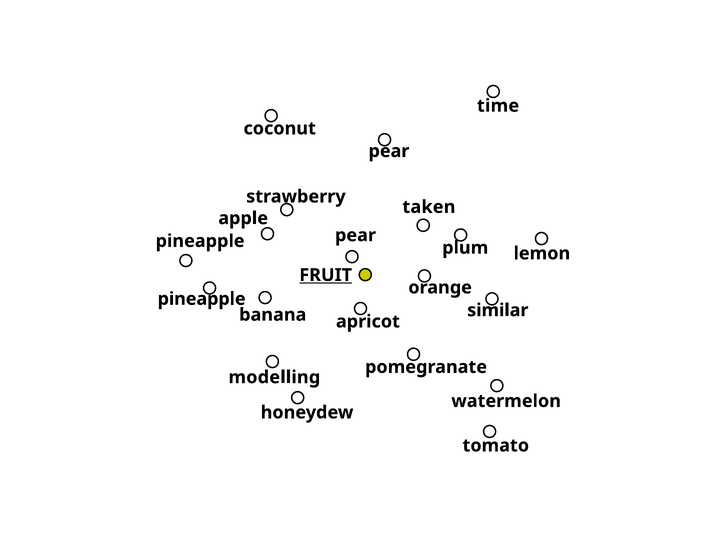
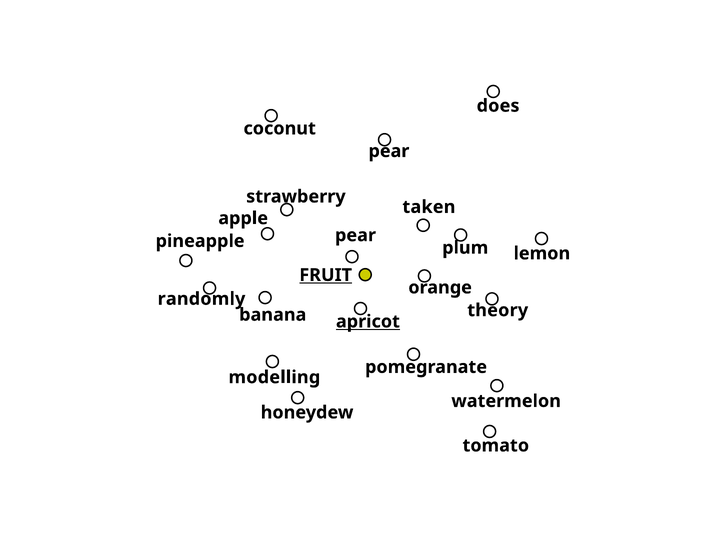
time: time -> does (498, 106)
pineapple: pineapple -> randomly (201, 299)
similar: similar -> theory (498, 311)
apricot underline: none -> present (368, 322)
